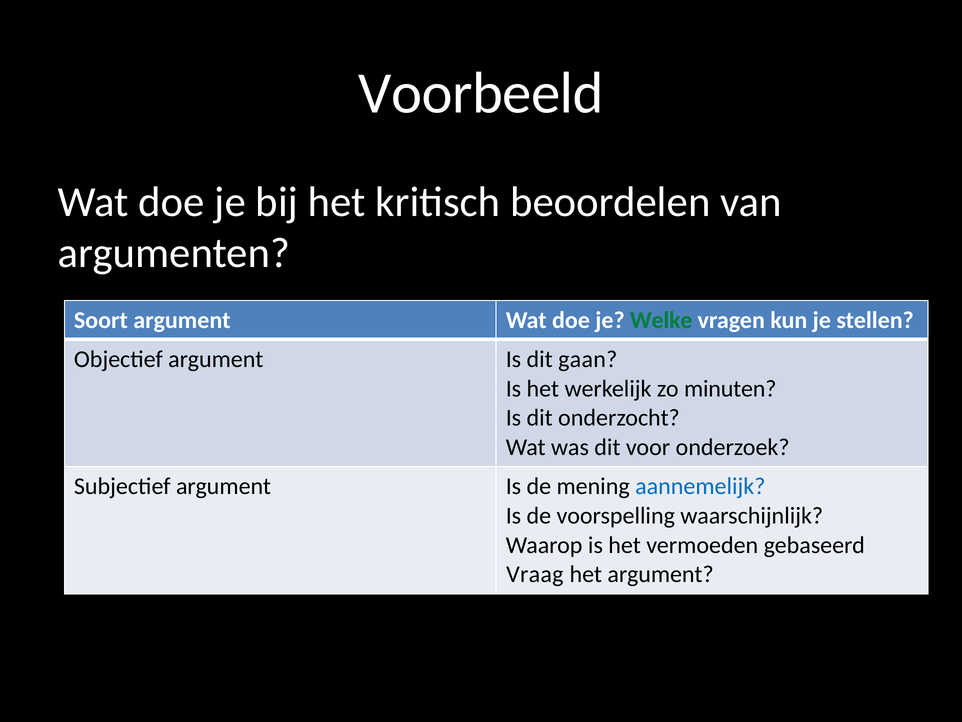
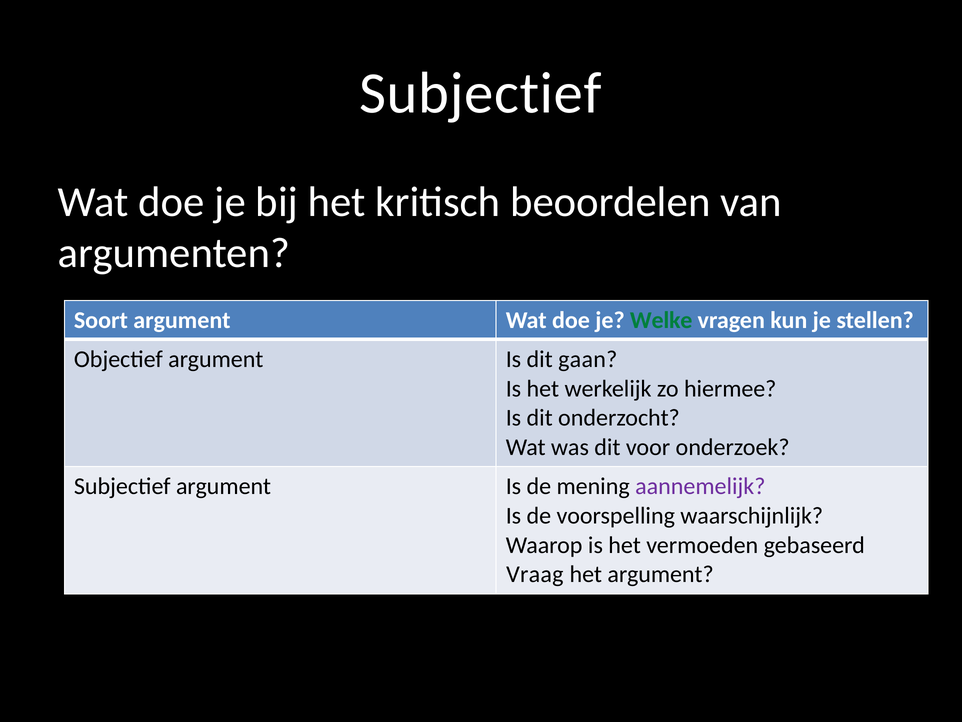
Voorbeeld: Voorbeeld -> Subjectief (480, 93)
minuten: minuten -> hiermee (730, 388)
aannemelijk colour: blue -> purple (700, 486)
